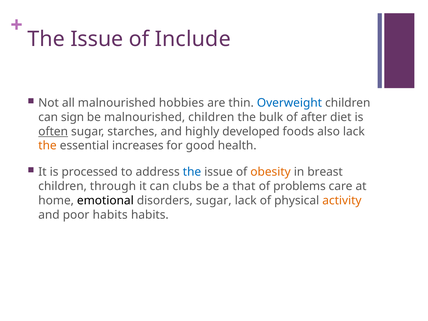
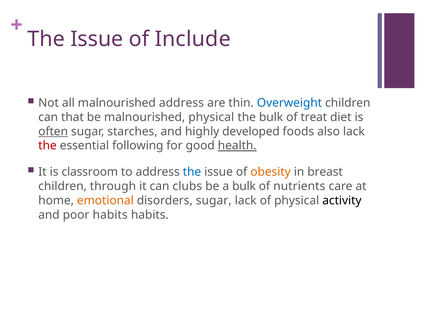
malnourished hobbies: hobbies -> address (181, 103)
sign: sign -> that (72, 117)
malnourished children: children -> physical (211, 117)
after: after -> treat (314, 117)
the colour: orange -> red (47, 146)
increases: increases -> following (138, 146)
health underline: none -> present (237, 146)
processed: processed -> classroom (90, 172)
a that: that -> bulk (244, 186)
problems: problems -> nutrients (299, 186)
emotional colour: black -> orange (105, 200)
activity colour: orange -> black (342, 200)
